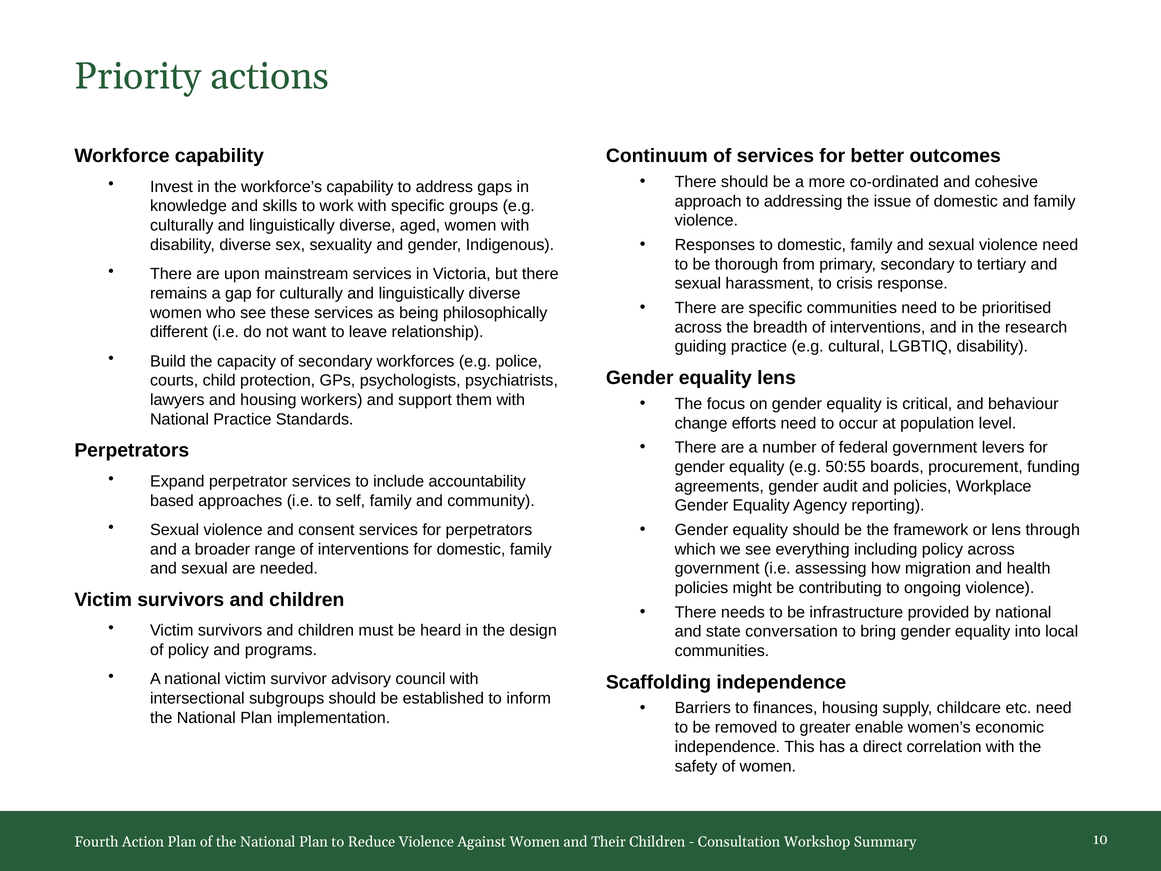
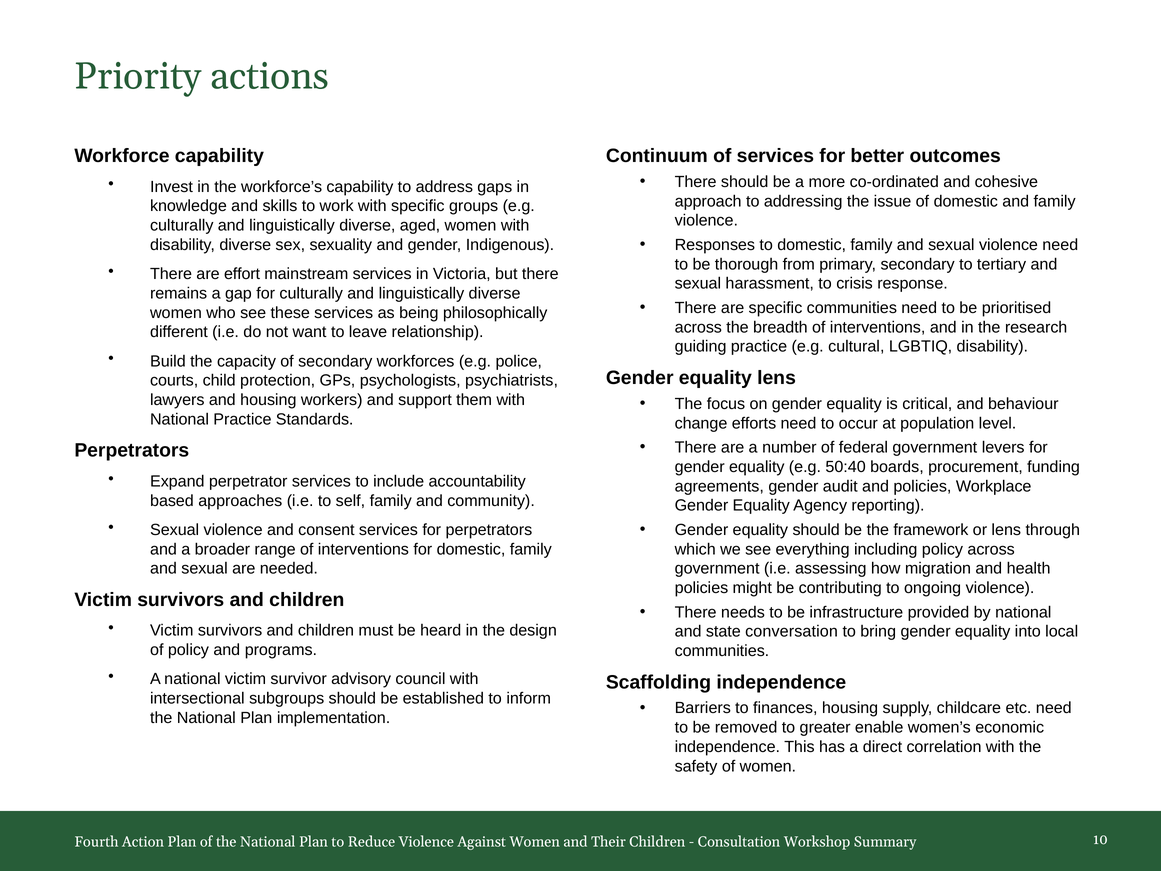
upon: upon -> effort (242, 274)
50:55: 50:55 -> 50:40 (846, 467)
